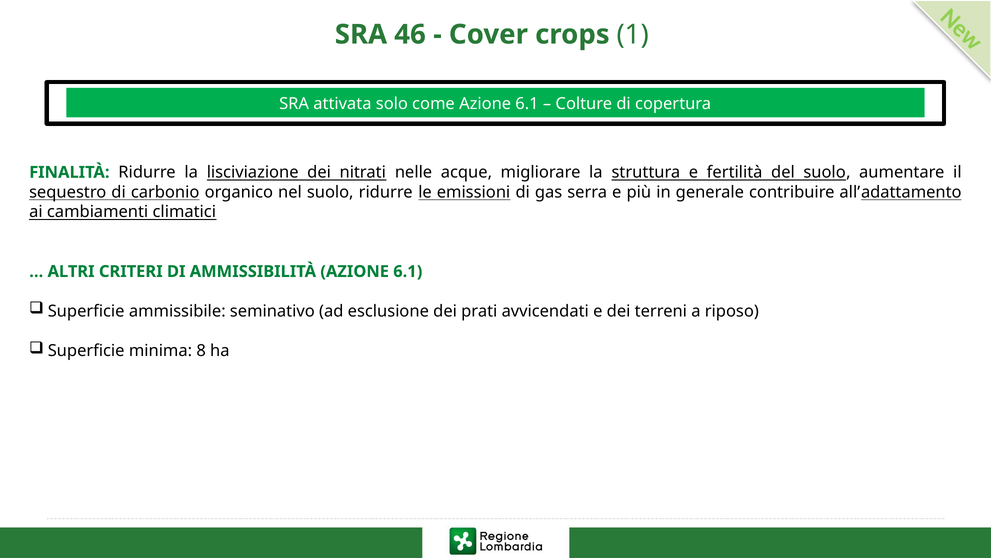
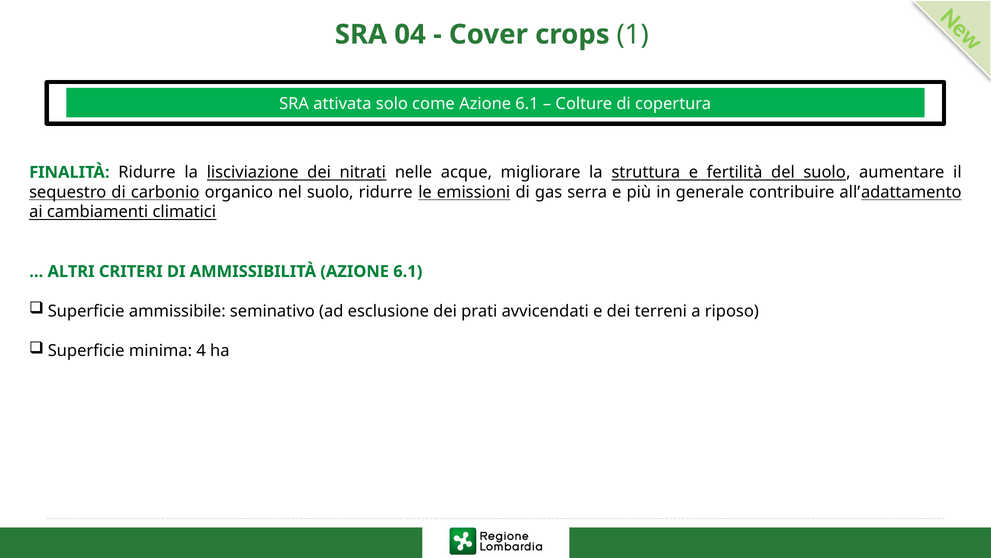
46: 46 -> 04 (410, 34)
8: 8 -> 4 (201, 351)
